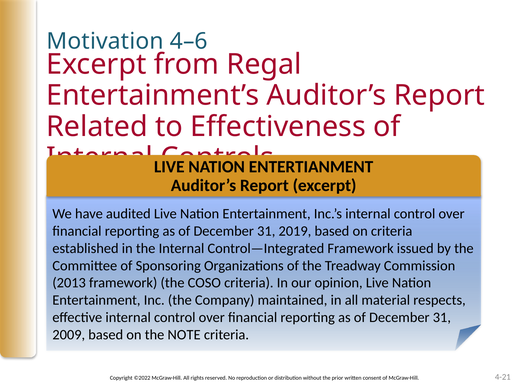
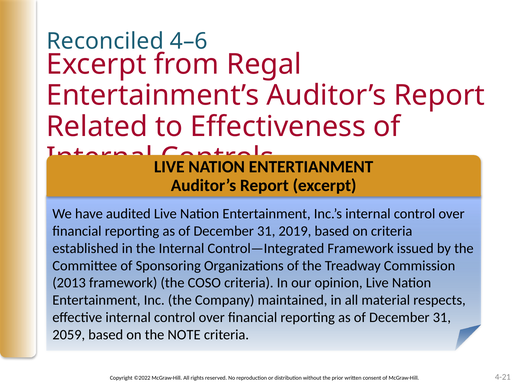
Motivation: Motivation -> Reconciled (105, 41)
2009: 2009 -> 2059 (69, 334)
